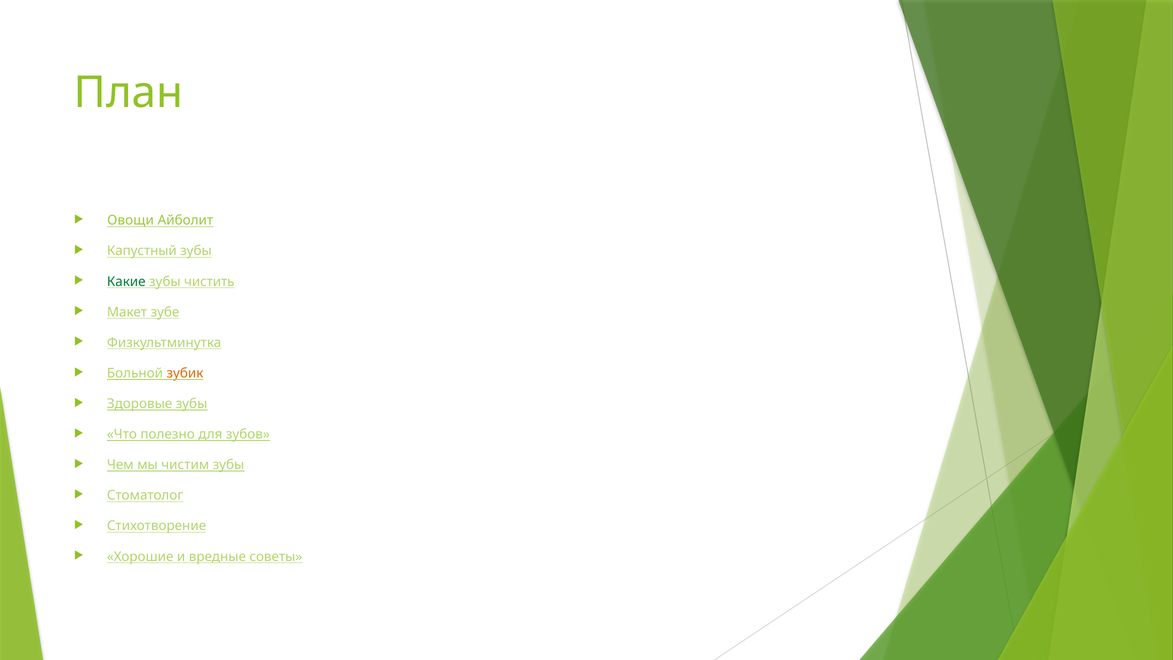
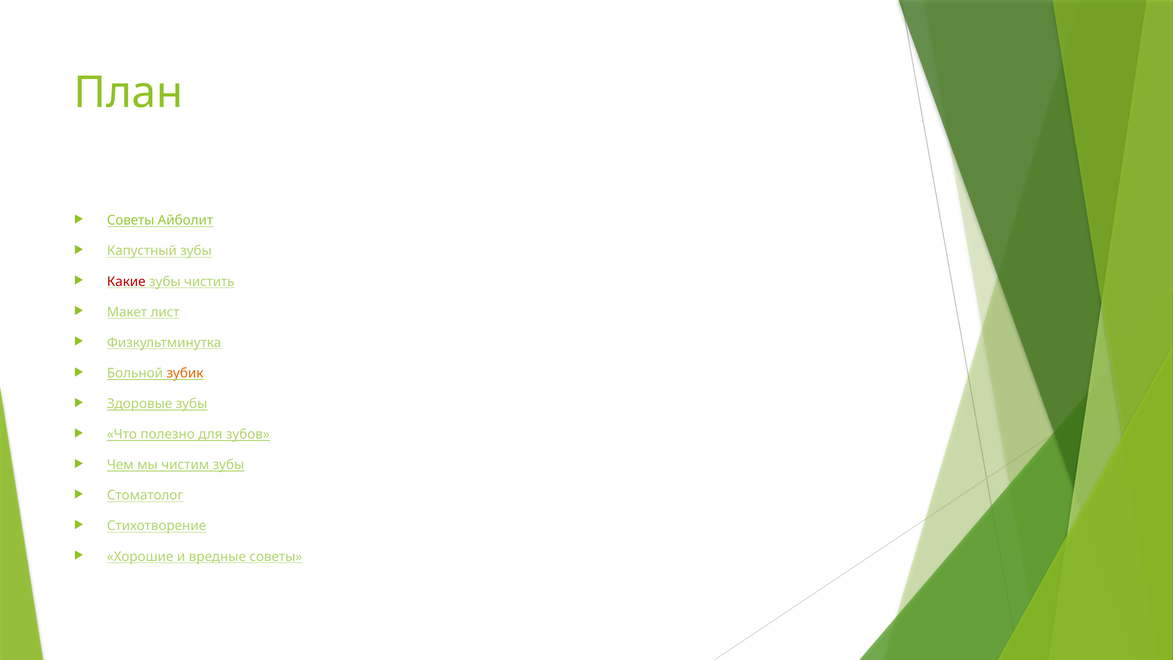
Овощи: Овощи -> Советы (131, 220)
Какие colour: green -> red (126, 282)
зубе: зубе -> лист (165, 312)
